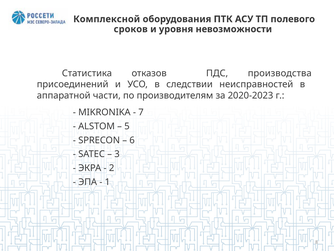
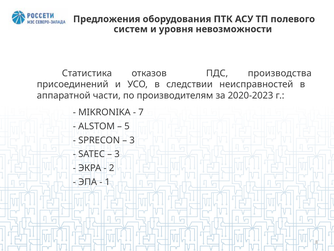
Комплексной: Комплексной -> Предложения (107, 19)
сроков: сроков -> систем (131, 29)
6: 6 -> 3 (132, 140)
